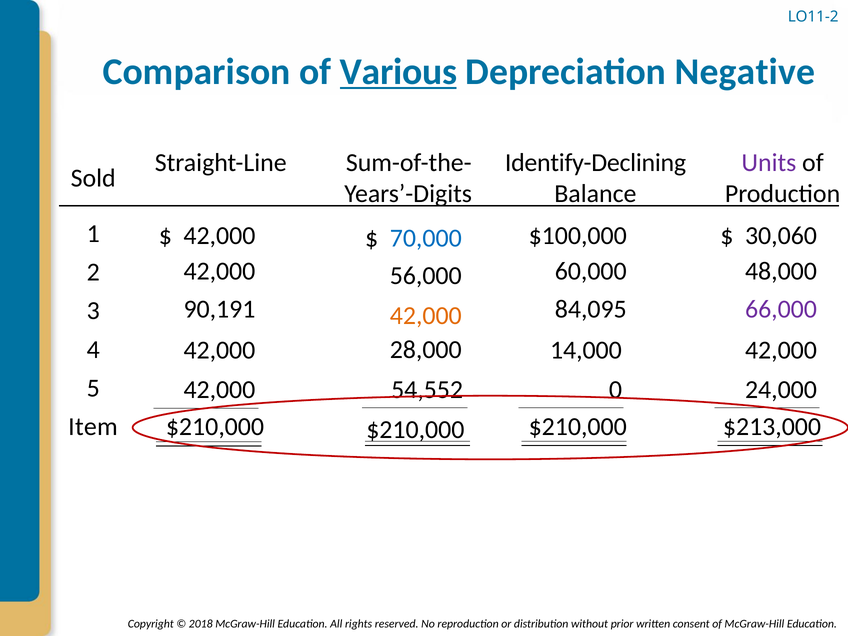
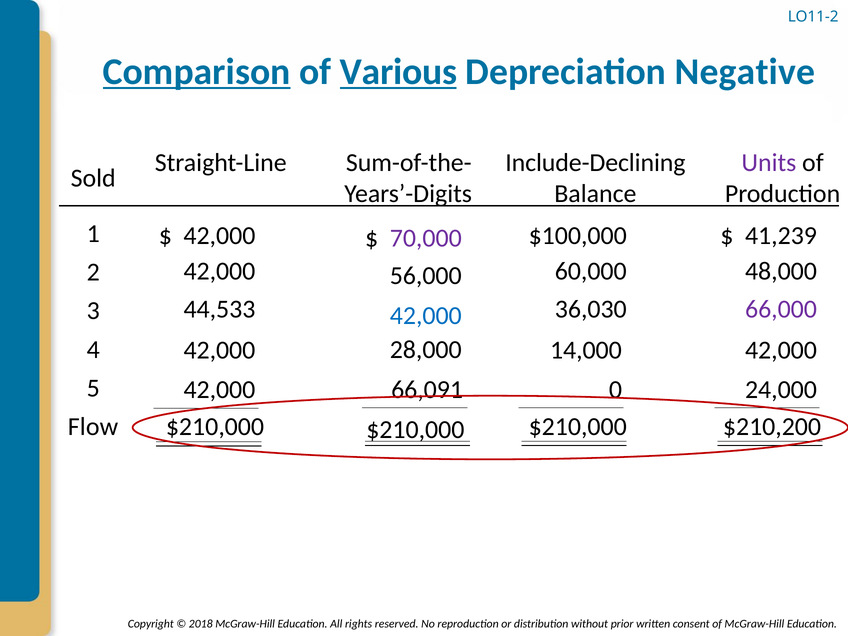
Comparison underline: none -> present (197, 72)
Identify-Declining: Identify-Declining -> Include-Declining (595, 163)
30,060: 30,060 -> 41,239 (781, 236)
70,000 colour: blue -> purple (426, 238)
90,191: 90,191 -> 44,533 (219, 309)
84,095: 84,095 -> 36,030 (591, 309)
42,000 colour: orange -> blue (426, 316)
54,552: 54,552 -> 66,091 (427, 390)
Item: Item -> Flow (93, 427)
$213,000: $213,000 -> $210,200 (772, 427)
